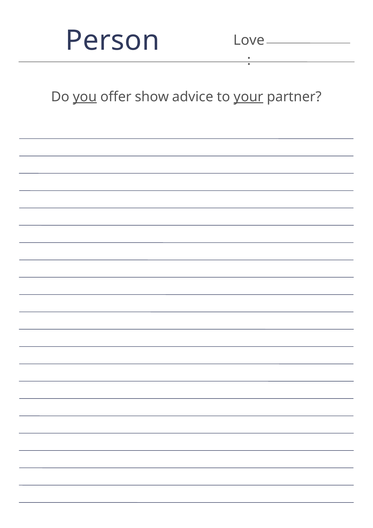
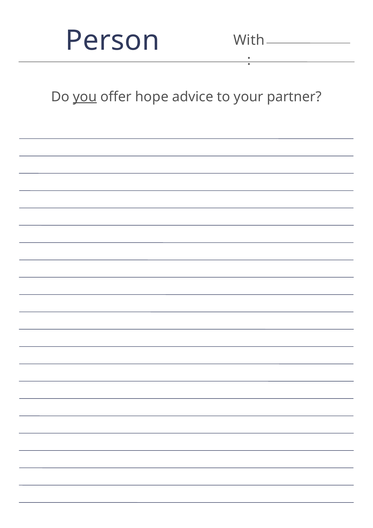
Love: Love -> With (249, 40)
show: show -> hope (152, 97)
your underline: present -> none (249, 97)
